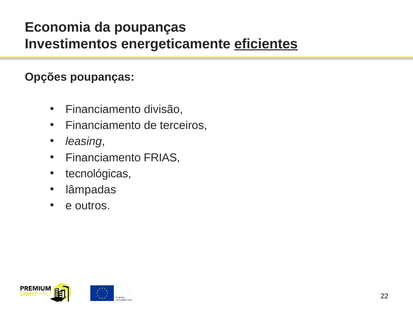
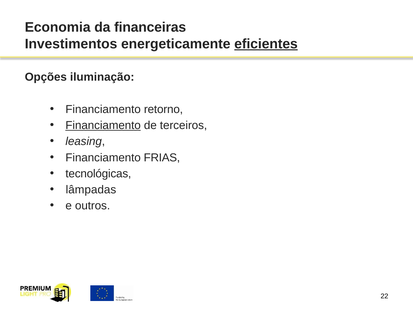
da poupanças: poupanças -> financeiras (150, 27)
Opções poupanças: poupanças -> iluminação (102, 77)
divisão: divisão -> retorno (163, 109)
Financiamento underline: none -> present (103, 125)
